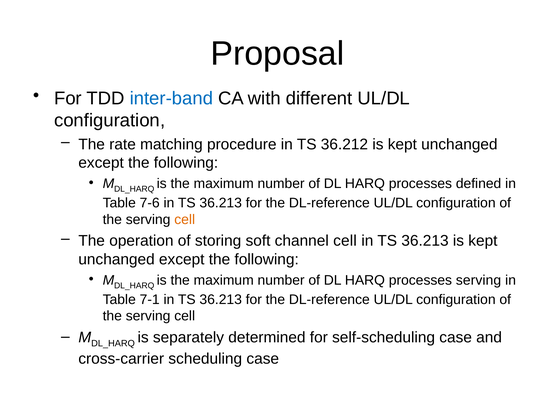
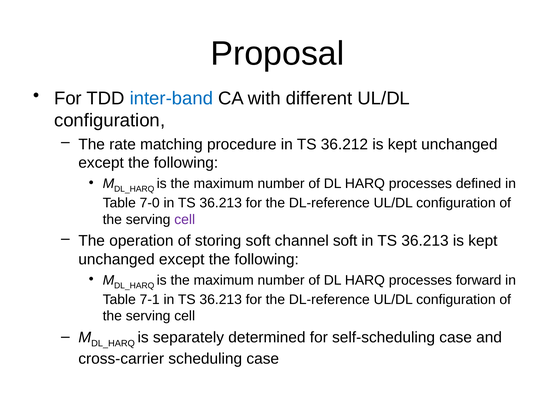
7-6: 7-6 -> 7-0 (150, 203)
cell colour: orange -> purple (185, 220)
channel cell: cell -> soft (345, 241)
processes serving: serving -> forward (479, 280)
